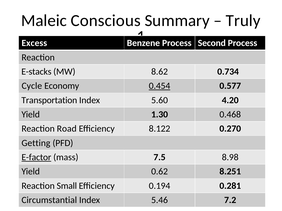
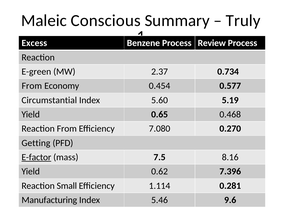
Second: Second -> Review (212, 43)
E-stacks: E-stacks -> E-green (36, 72)
8.62: 8.62 -> 2.37 (160, 72)
Cycle: Cycle -> From (32, 86)
0.454 underline: present -> none (160, 86)
Transportation: Transportation -> Circumstantial (49, 100)
4.20: 4.20 -> 5.19 (230, 100)
1.30: 1.30 -> 0.65 (160, 115)
Reaction Road: Road -> From (67, 129)
8.122: 8.122 -> 7.080 (160, 129)
8.98: 8.98 -> 8.16 (230, 158)
8.251: 8.251 -> 7.396 (230, 172)
0.194: 0.194 -> 1.114 (160, 186)
Circumstantial: Circumstantial -> Manufacturing (49, 200)
7.2: 7.2 -> 9.6 (230, 200)
